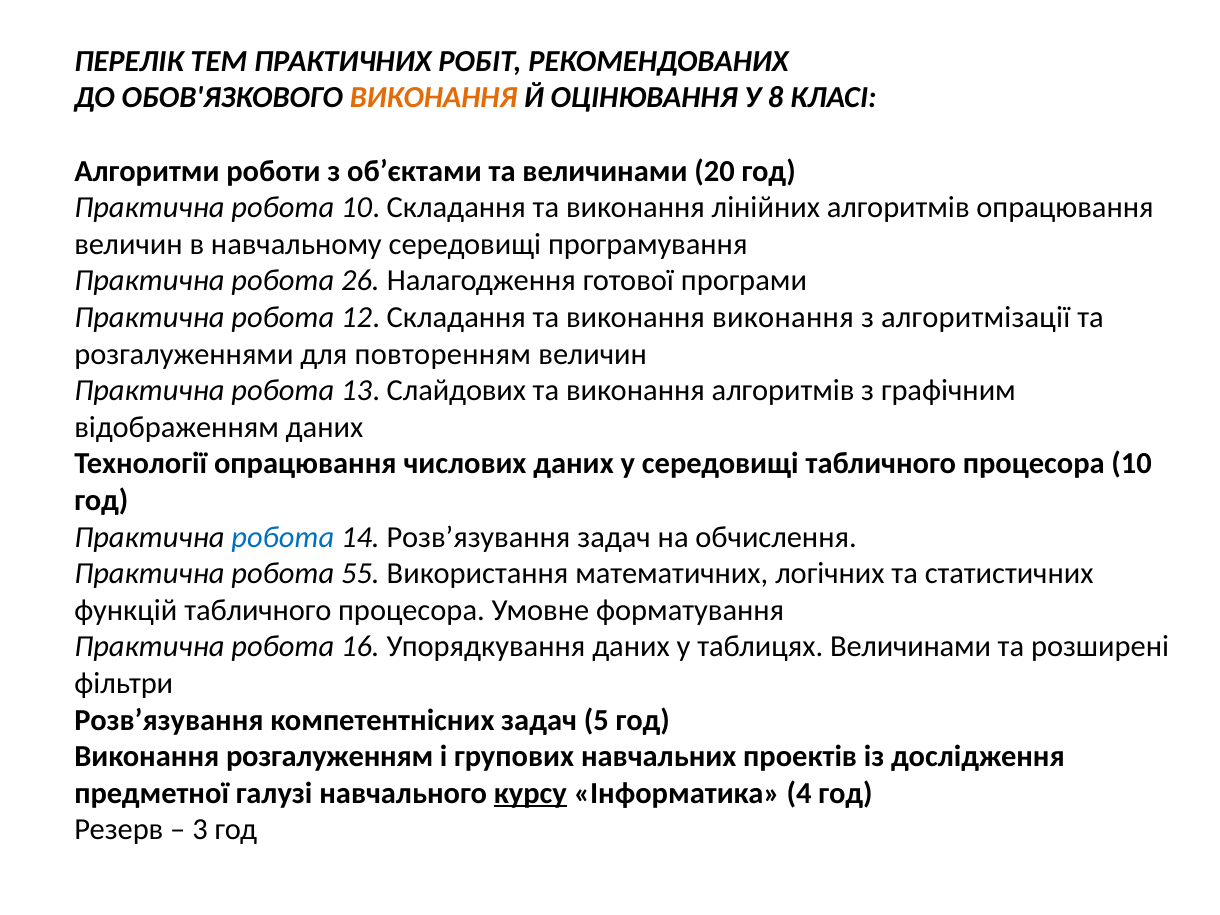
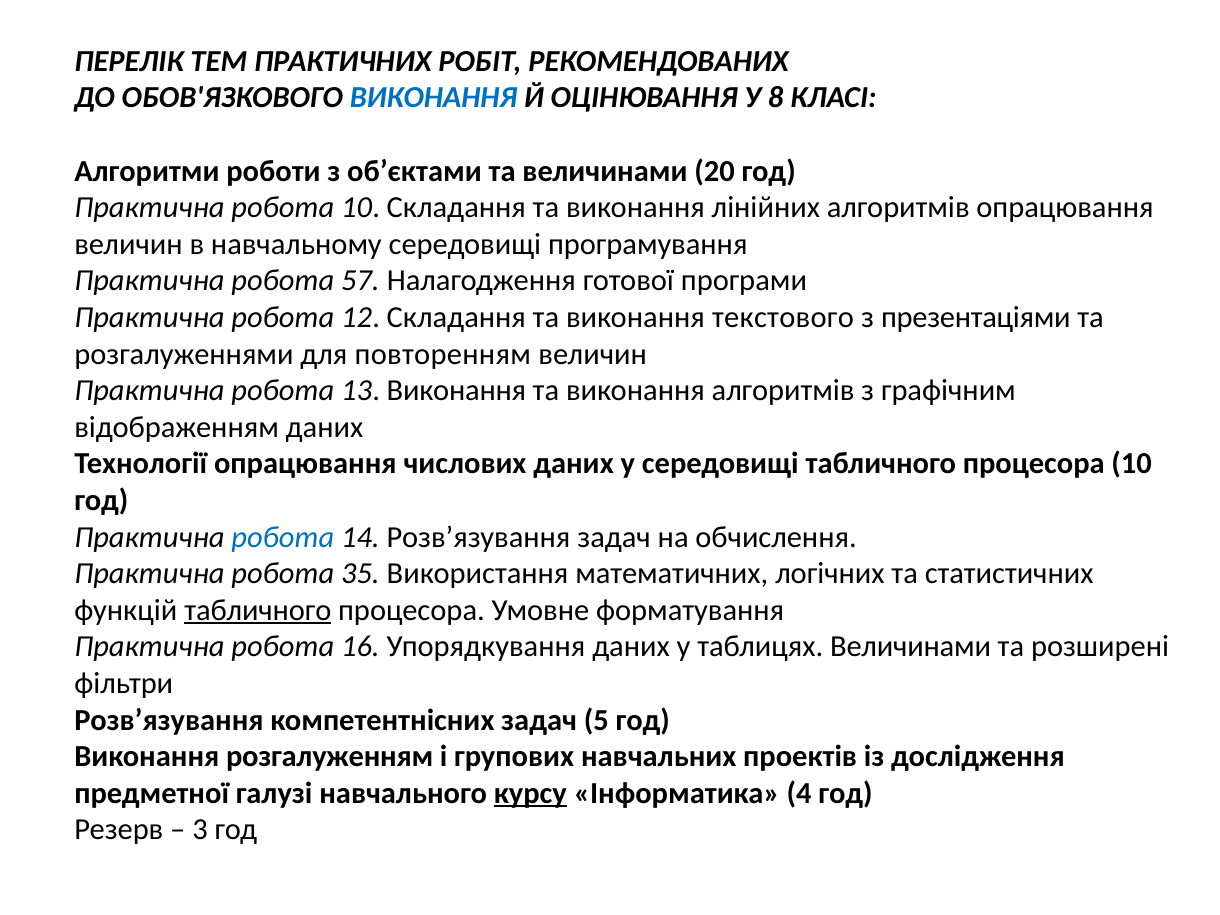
ВИКОНАННЯ colour: orange -> blue (433, 98)
26: 26 -> 57 (360, 281)
виконання виконання: виконання -> текстового (783, 317)
алгоритмізації: алгоритмізації -> презентаціями (976, 317)
13 Слайдових: Слайдових -> Виконання (456, 391)
55: 55 -> 35 (360, 574)
табличного underline: none -> present (258, 610)
